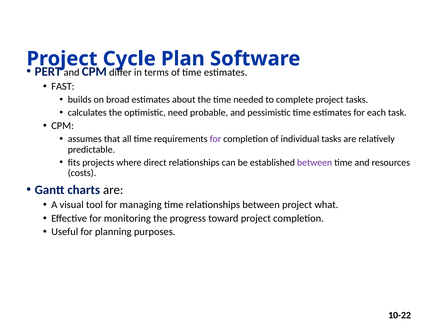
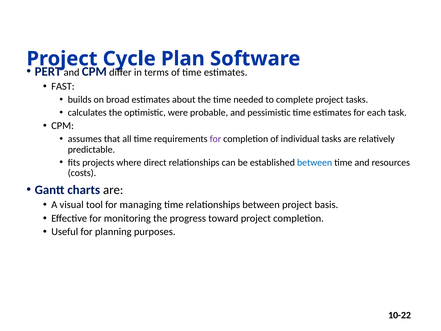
need: need -> were (178, 112)
between colour: purple -> blue (315, 162)
what: what -> basis (326, 205)
